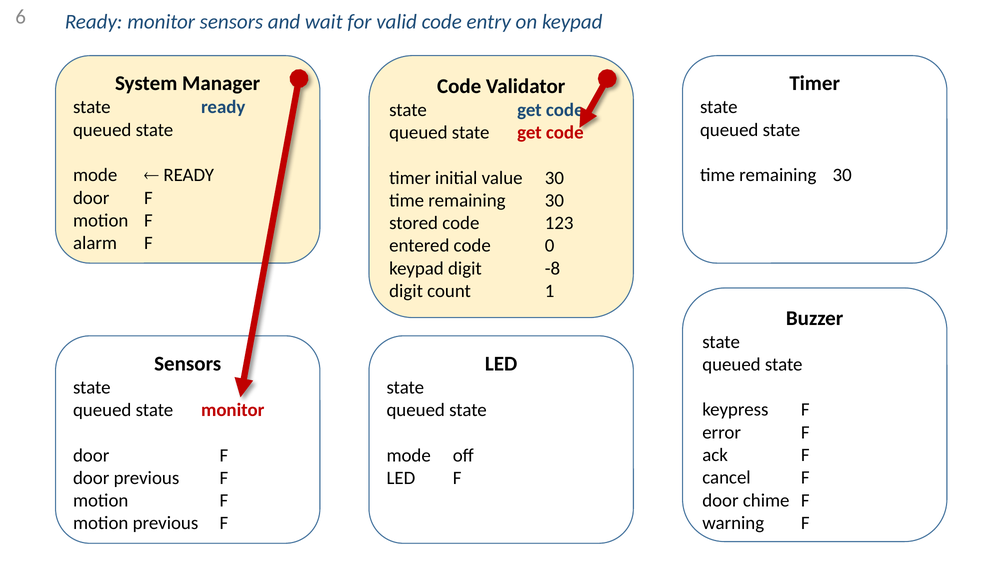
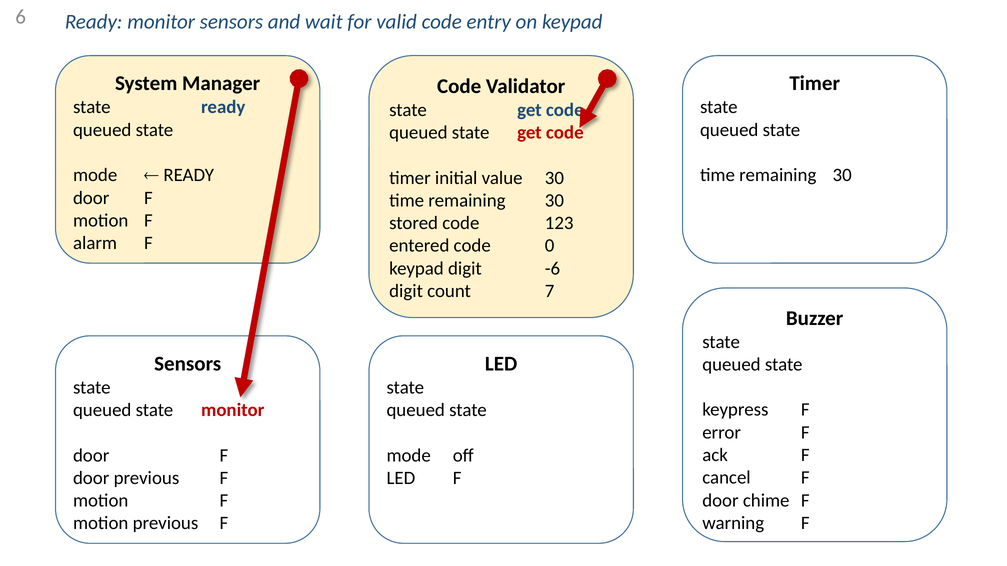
-8: -8 -> -6 (552, 269)
1: 1 -> 7 (550, 291)
